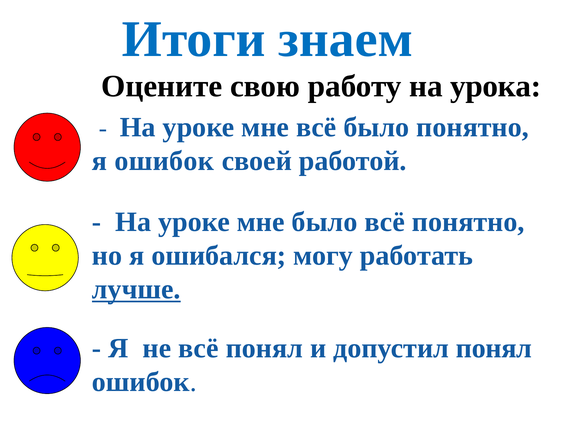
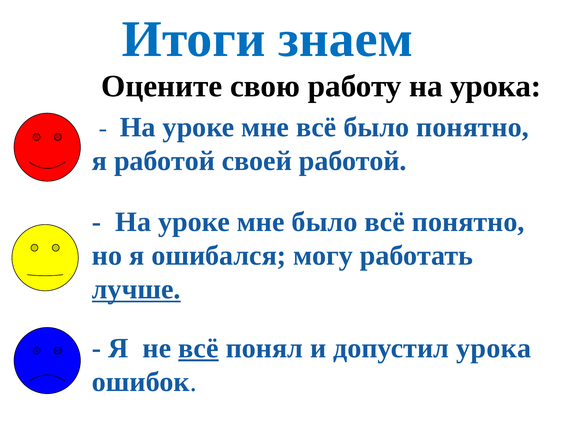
я ошибок: ошибок -> работой (165, 161)
всё underline: none -> present (198, 349)
допустил понял: понял -> урока (494, 349)
